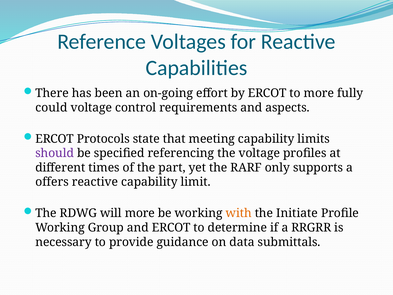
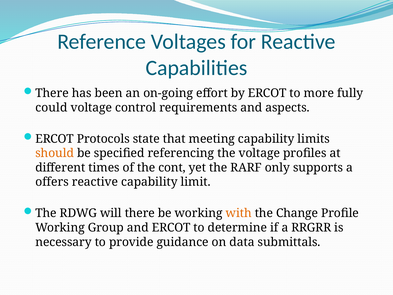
should colour: purple -> orange (55, 153)
part: part -> cont (172, 167)
will more: more -> there (140, 213)
Initiate: Initiate -> Change (297, 213)
